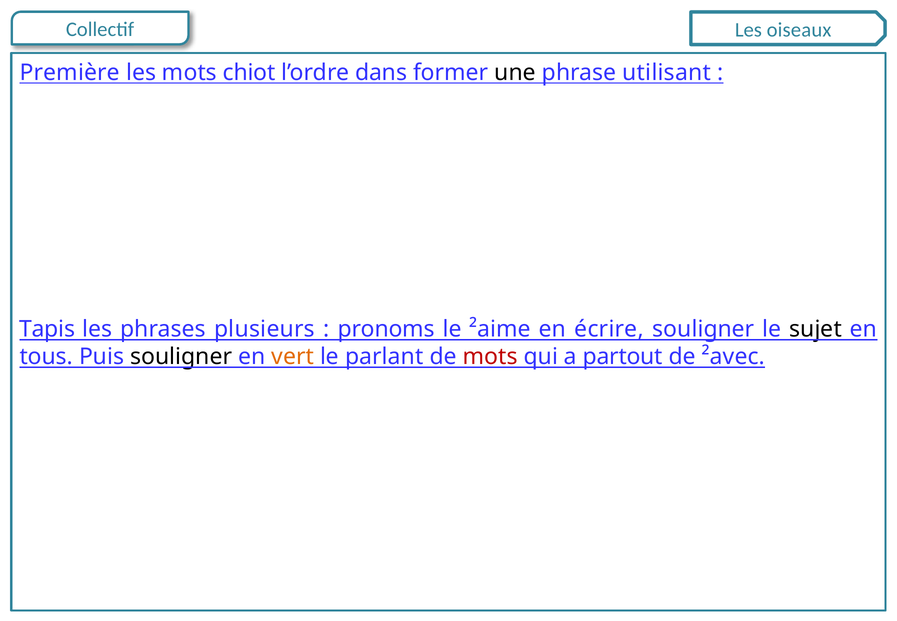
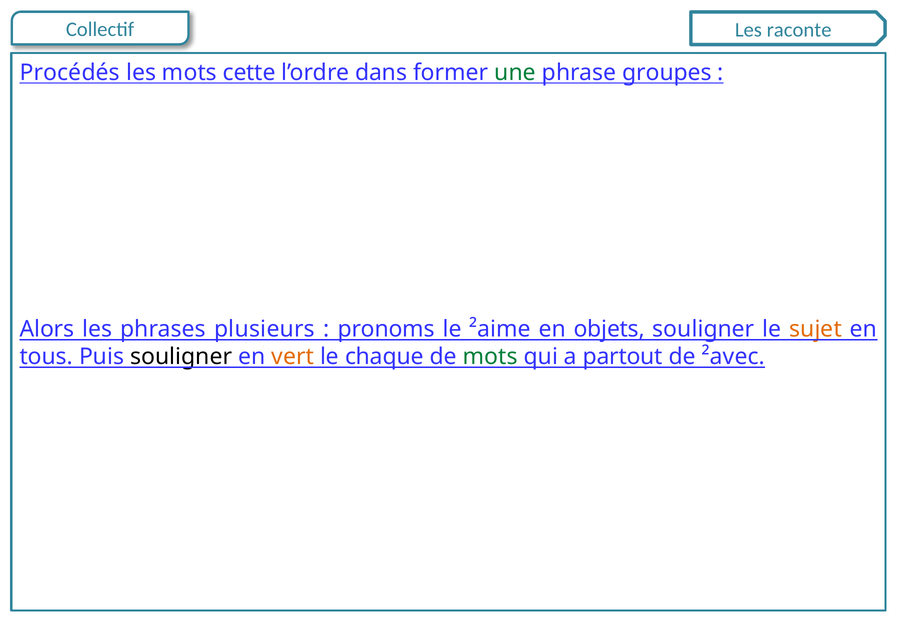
oiseaux: oiseaux -> raconte (799, 30)
Première: Première -> Procédés (70, 72)
chiot: chiot -> cette (249, 72)
une colour: black -> green (515, 72)
utilisant: utilisant -> groupes (667, 72)
Tapis: Tapis -> Alors (47, 329)
écrire: écrire -> objets (609, 329)
sujet colour: black -> orange (816, 329)
parlant: parlant -> chaque (384, 357)
mots colour: red -> green (490, 357)
